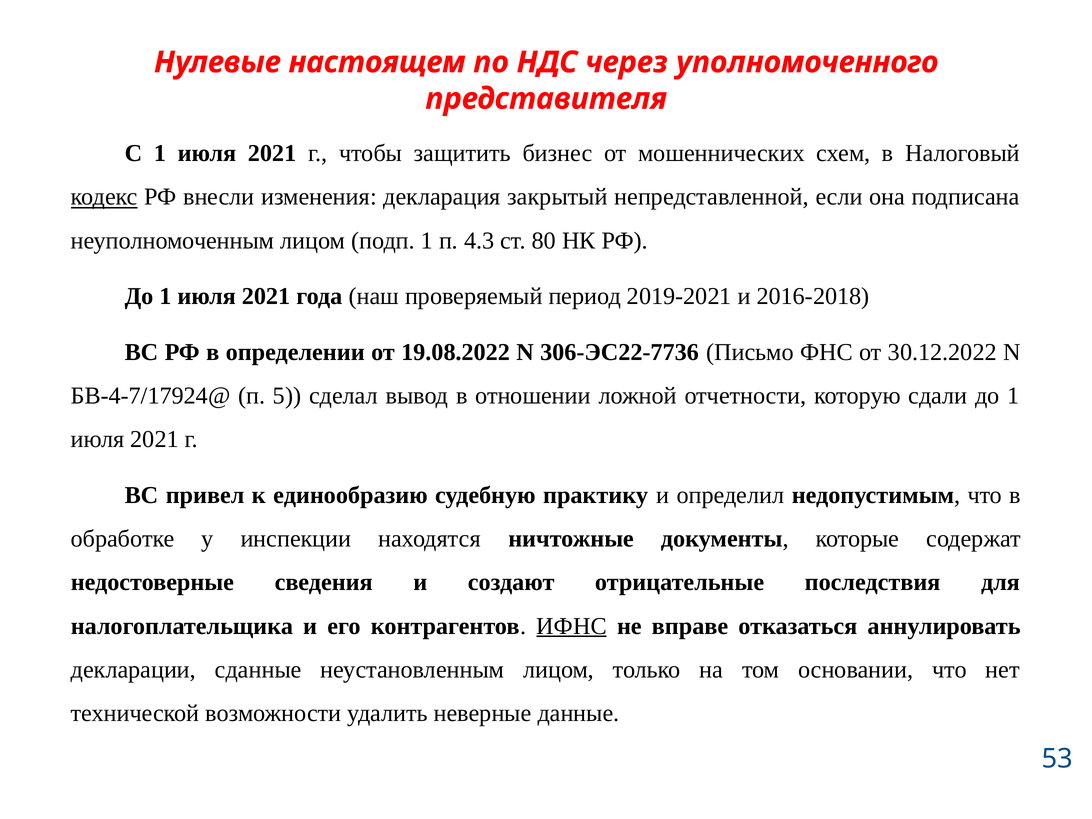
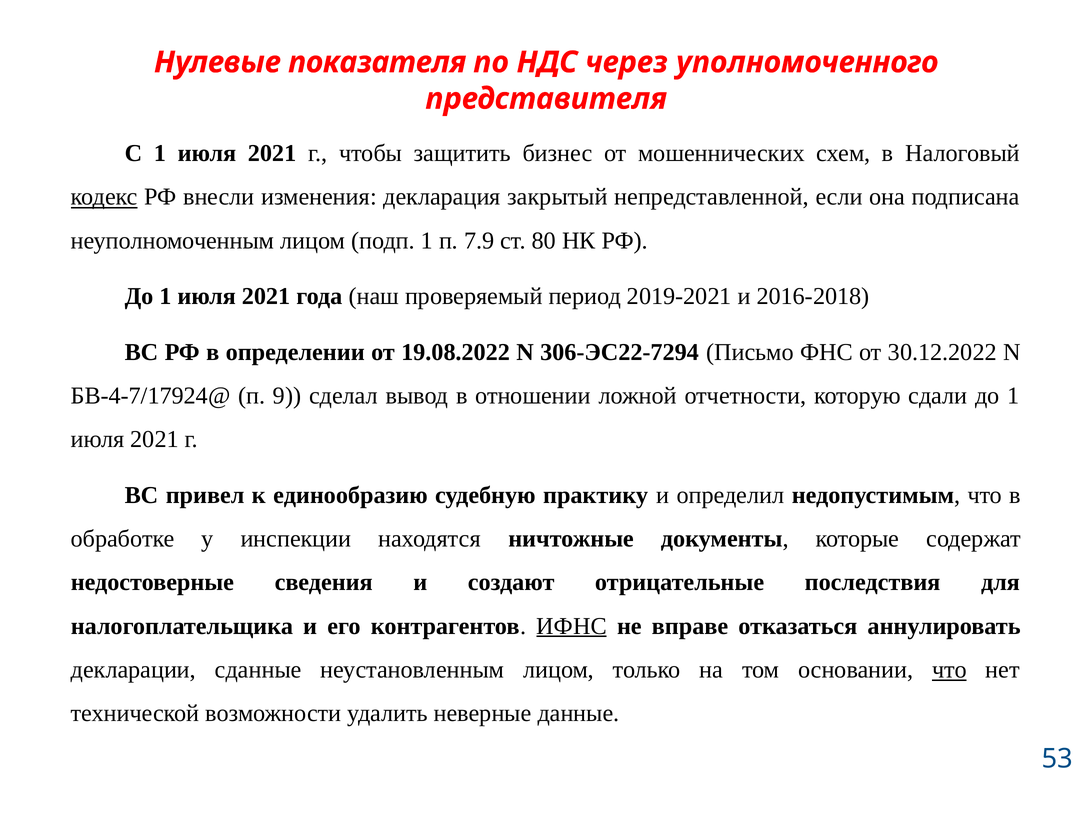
настоящем: настоящем -> показателя (377, 62)
4.3: 4.3 -> 7.9 (479, 241)
306-ЭС22-7736: 306-ЭС22-7736 -> 306-ЭС22-7294 (620, 352)
5: 5 -> 9 (287, 396)
что underline: none -> present (949, 670)
